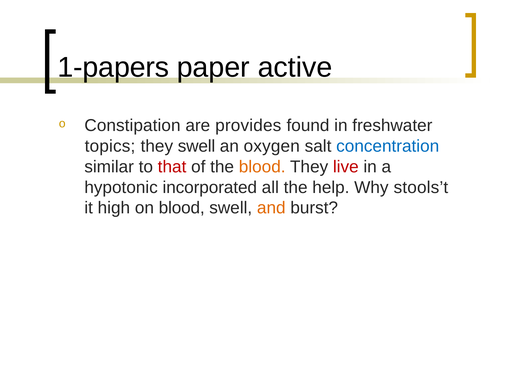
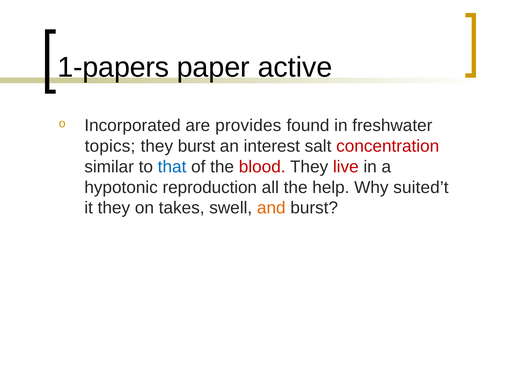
Constipation: Constipation -> Incorporated (132, 126)
they swell: swell -> burst (197, 146)
oxygen: oxygen -> interest (272, 146)
concentration colour: blue -> red (388, 146)
that colour: red -> blue (172, 167)
blood colour: orange -> red (262, 167)
incorporated: incorporated -> reproduction (210, 187)
stools’t: stools’t -> suited’t (421, 187)
it high: high -> they (114, 208)
on blood: blood -> takes (182, 208)
